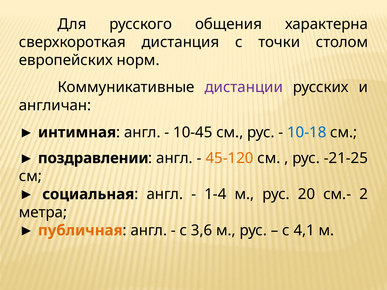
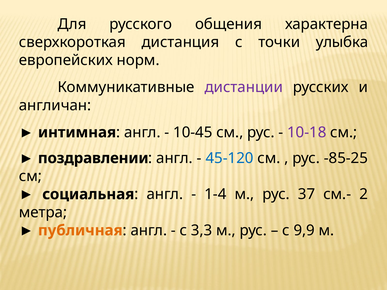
столом: столом -> улыбка (342, 42)
10-18 colour: blue -> purple (307, 132)
45-120 colour: orange -> blue (230, 158)
-21-25: -21-25 -> -85-25 (346, 158)
20: 20 -> 37 (307, 194)
3,6: 3,6 -> 3,3 (202, 231)
4,1: 4,1 -> 9,9 (304, 231)
